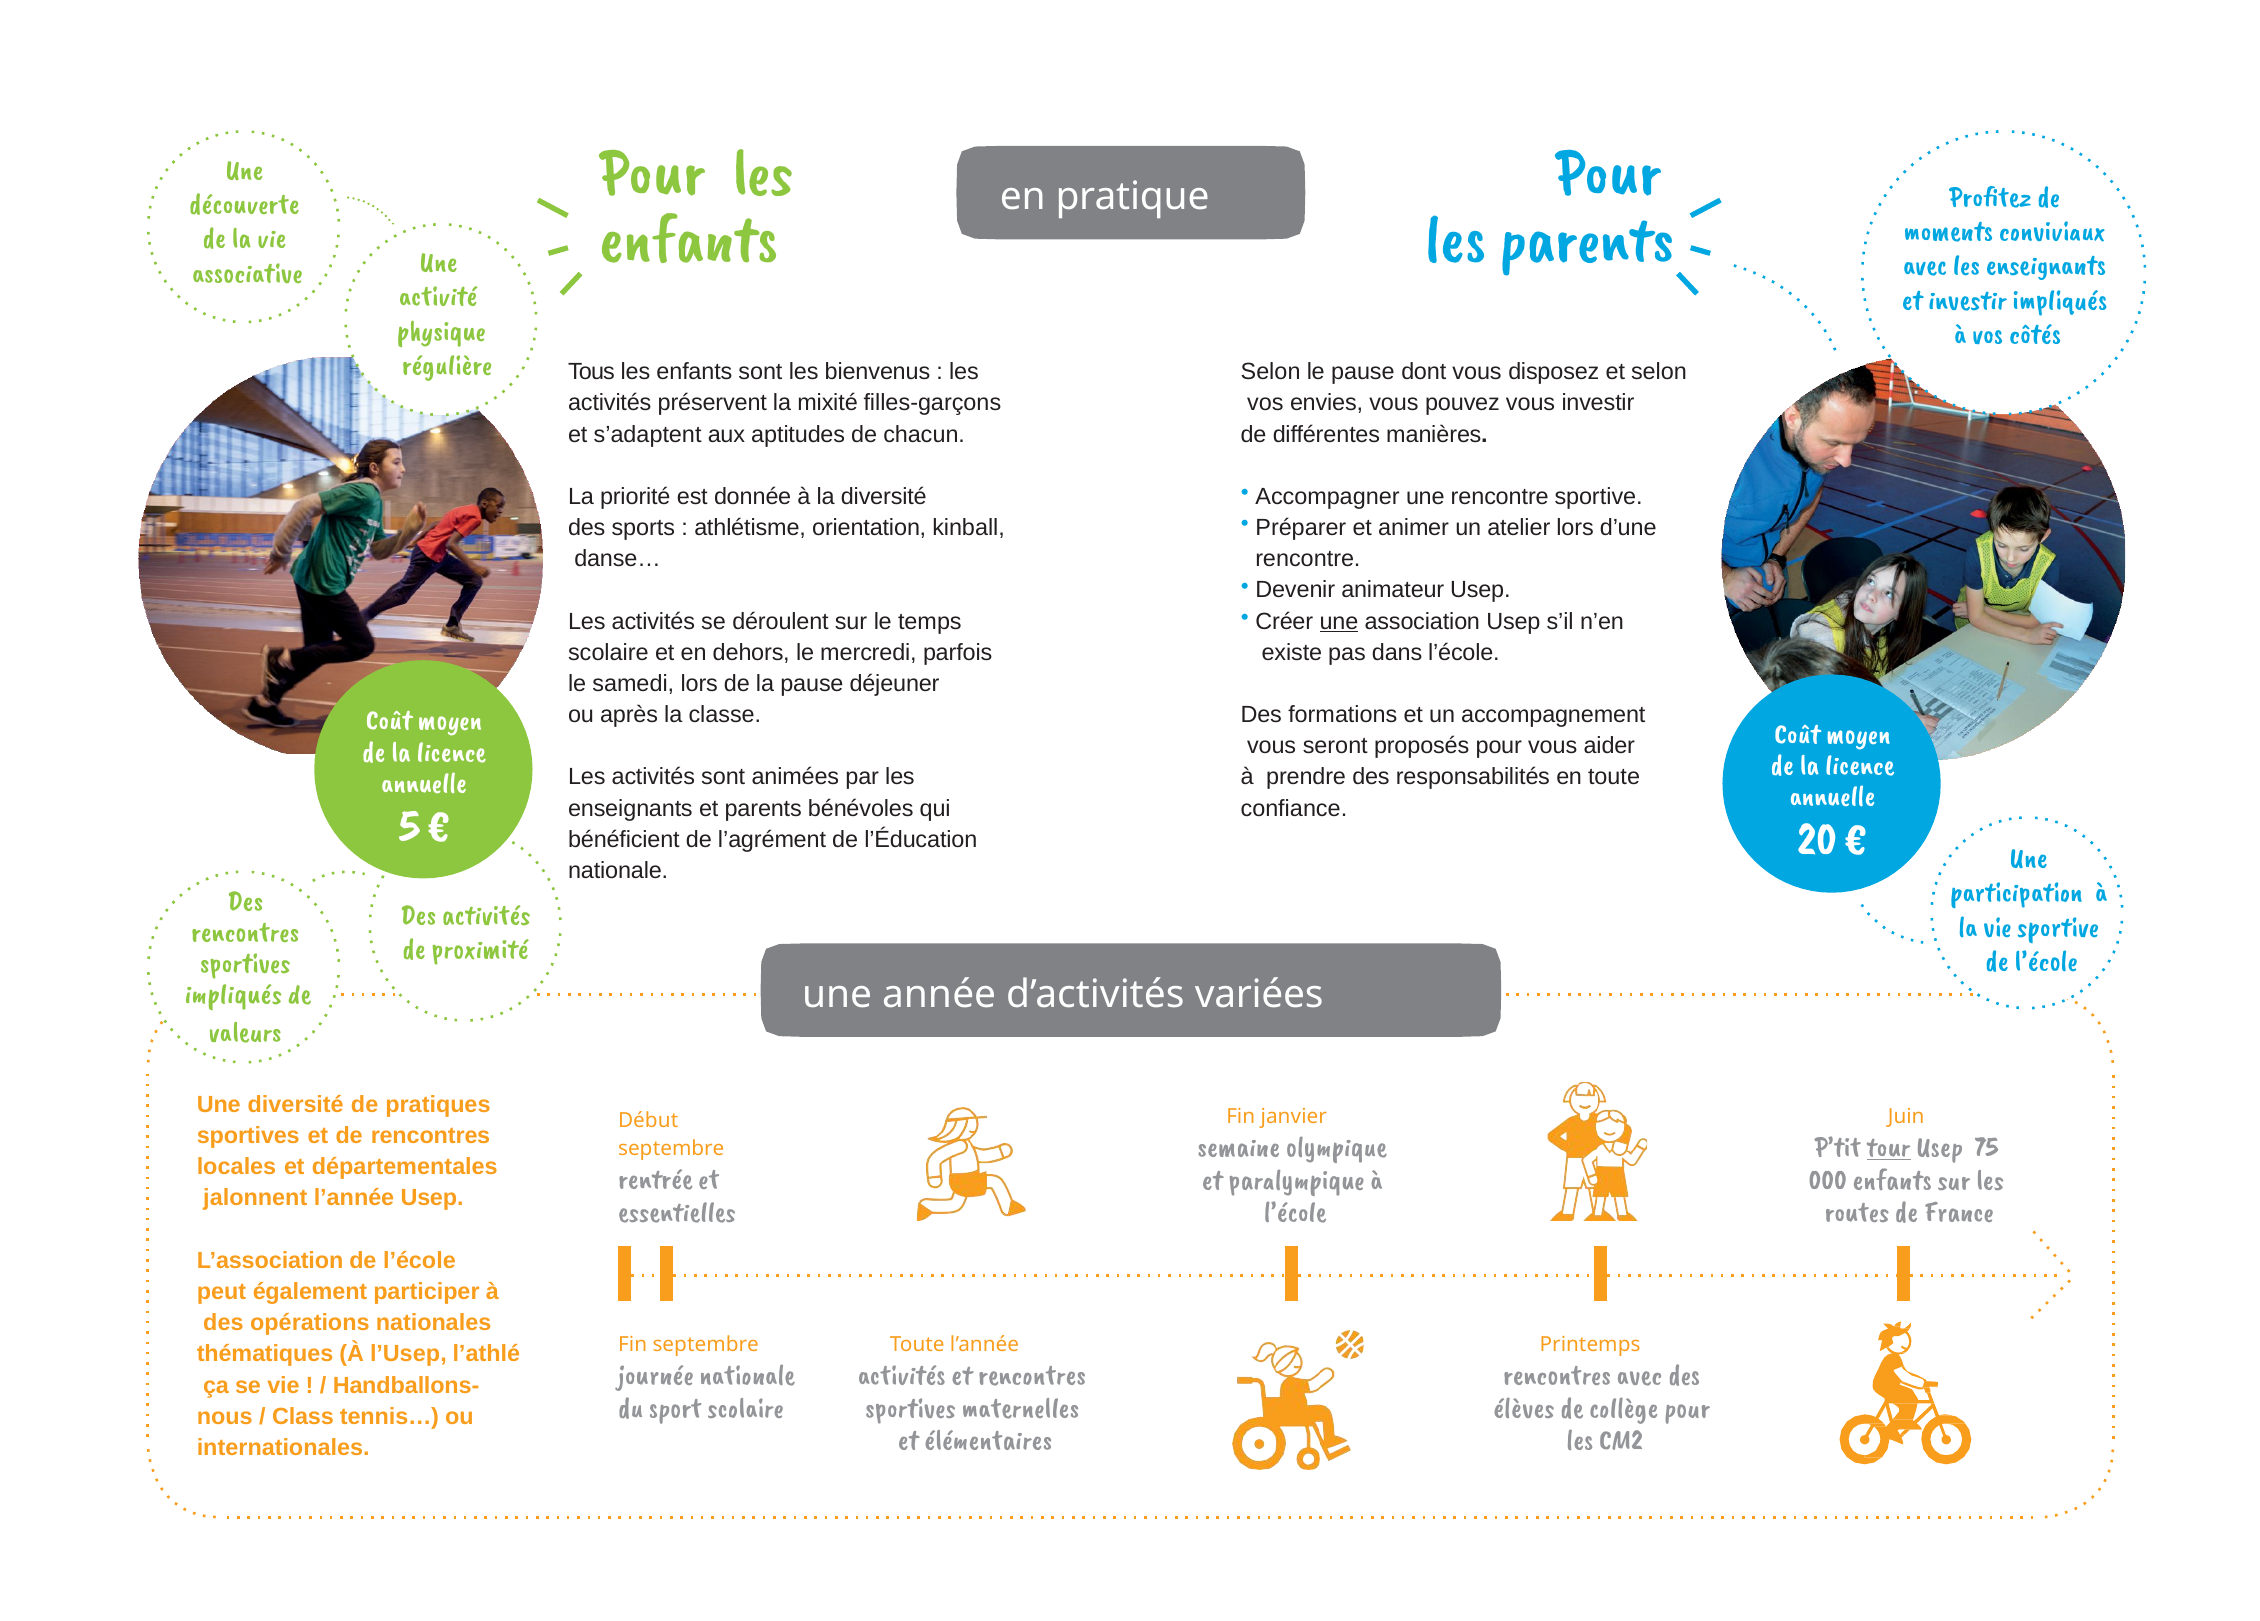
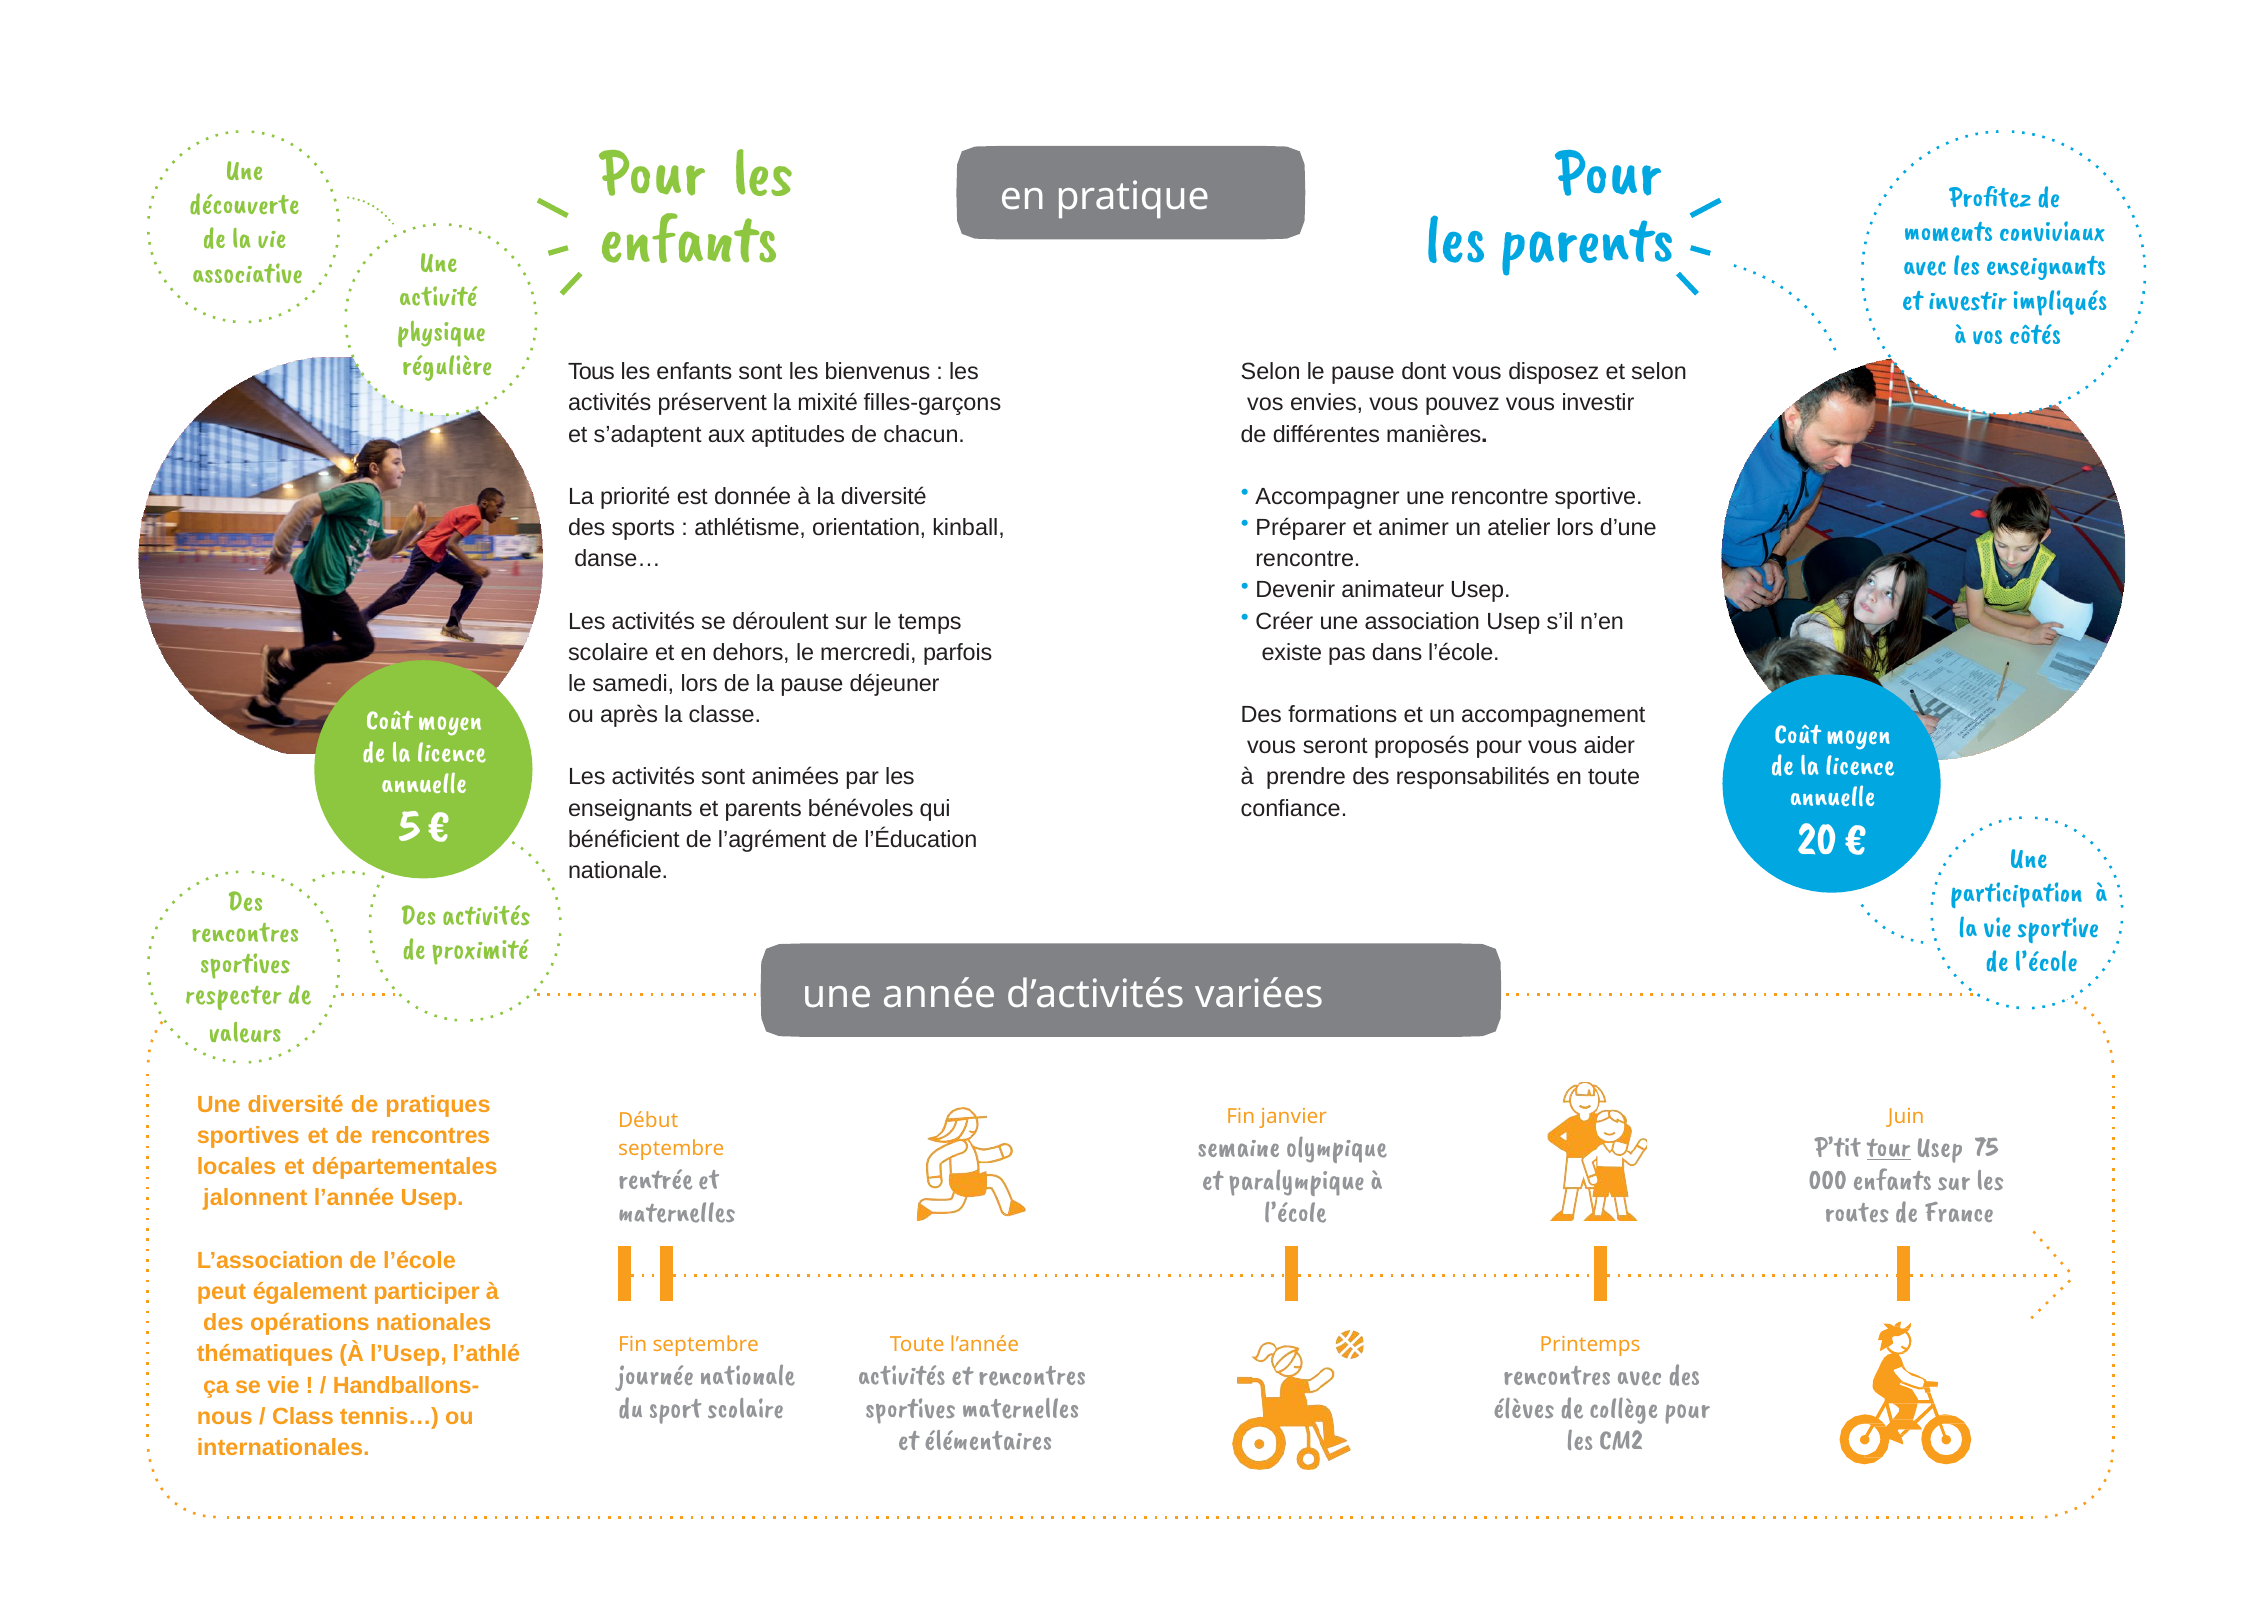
une underline: present -> none (1339, 621)
impliqués: impliqués -> respecter (233, 994)
essentielles: essentielles -> maternelles (677, 1212)
